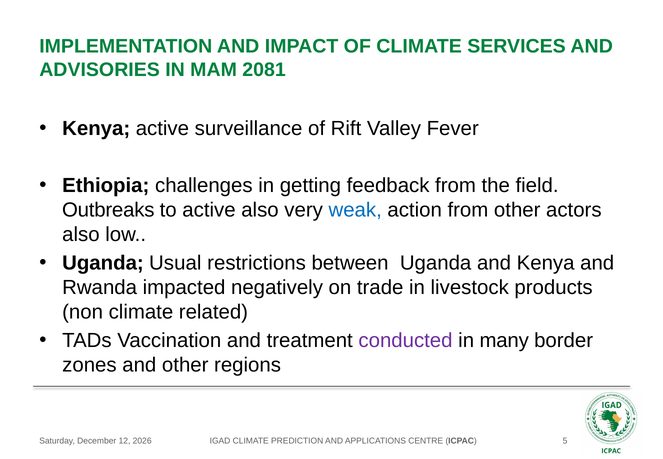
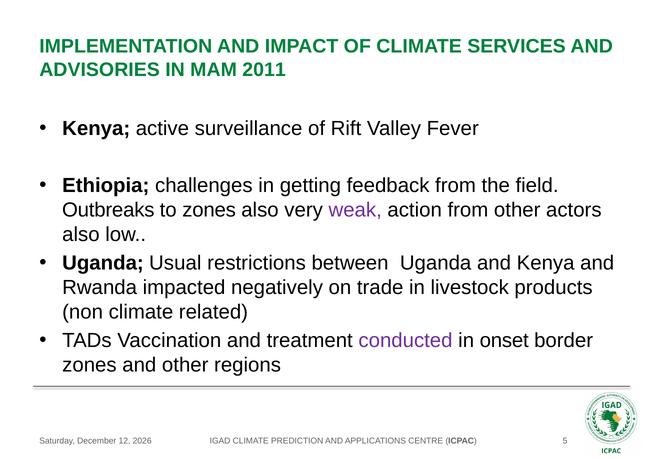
2081: 2081 -> 2011 (264, 70)
to active: active -> zones (209, 210)
weak colour: blue -> purple (355, 210)
many: many -> onset (504, 341)
